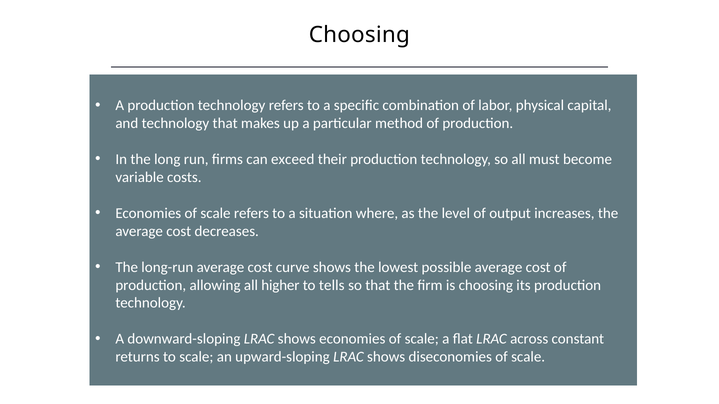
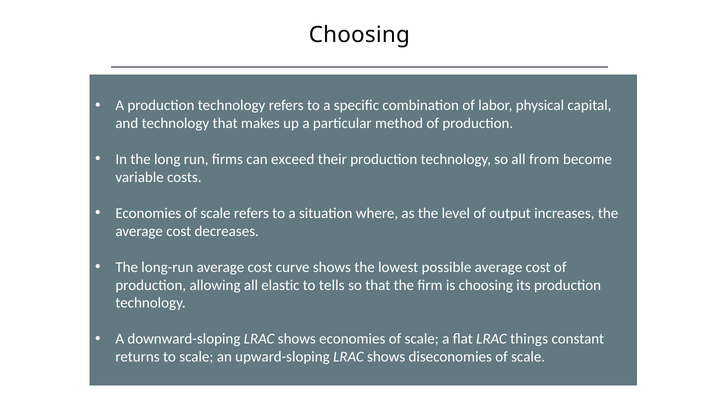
must: must -> from (544, 160)
higher: higher -> elastic (280, 285)
across: across -> things (529, 339)
